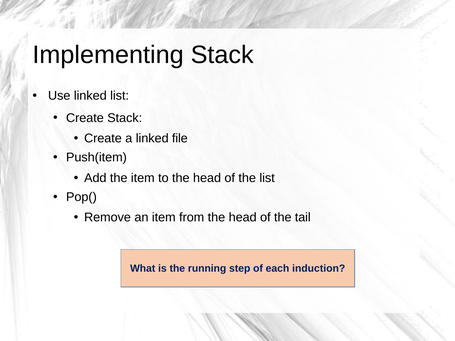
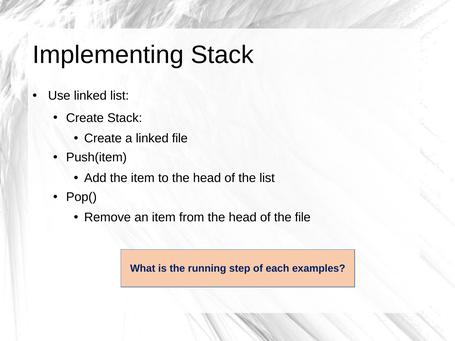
the tail: tail -> file (303, 218)
induction: induction -> examples (319, 268)
